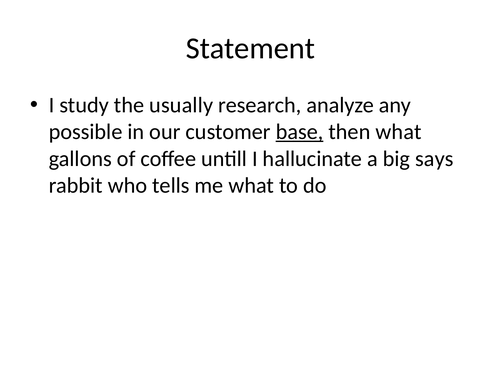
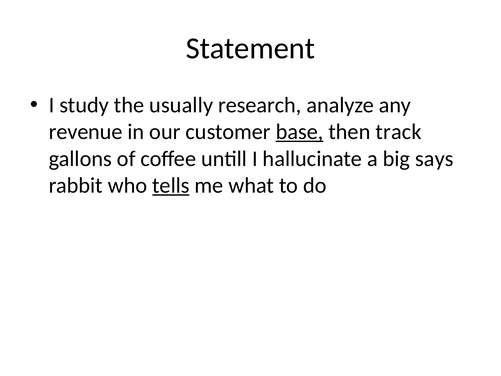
possible: possible -> revenue (86, 132)
then what: what -> track (399, 132)
tells underline: none -> present (171, 185)
